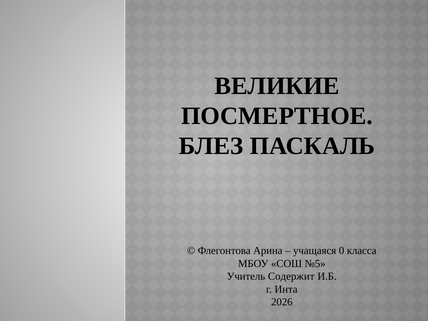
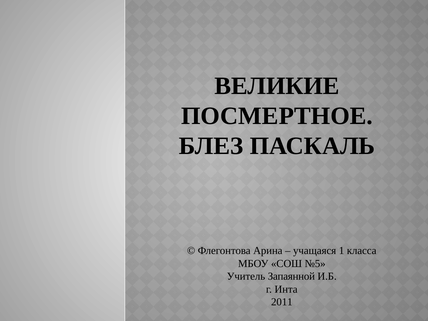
0: 0 -> 1 (342, 251)
Содержит: Содержит -> Запаянной (291, 276)
2026: 2026 -> 2011 (282, 302)
